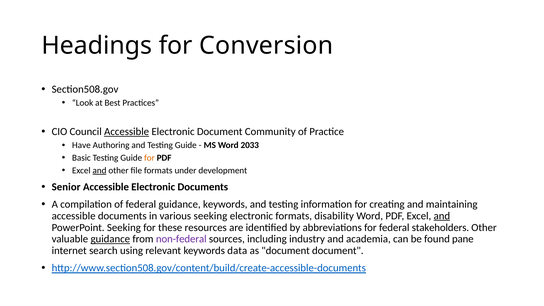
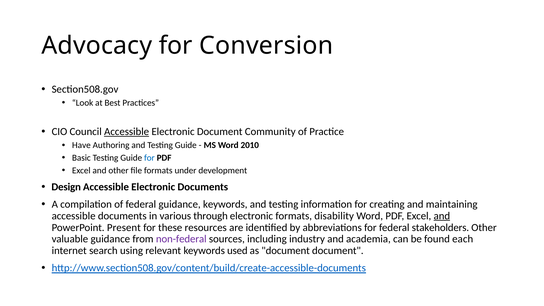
Headings: Headings -> Advocacy (97, 46)
2033: 2033 -> 2010 (250, 145)
for colour: orange -> blue (149, 158)
and underline: present -> none (100, 171)
Senior: Senior -> Design (66, 187)
various seeking: seeking -> through (211, 216)
PowerPoint Seeking: Seeking -> Present (124, 227)
guidance underline: present -> none (110, 239)
pane: pane -> each (463, 239)
data: data -> used (237, 251)
